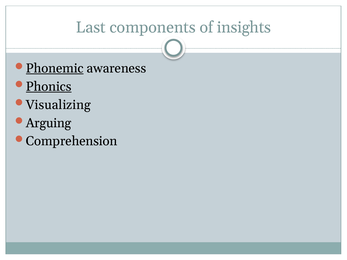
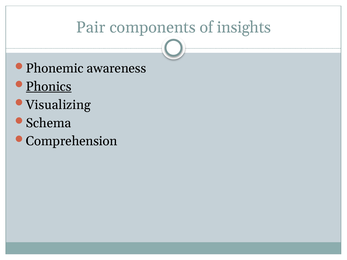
Last: Last -> Pair (91, 27)
Phonemic underline: present -> none (55, 68)
Arguing: Arguing -> Schema (49, 123)
